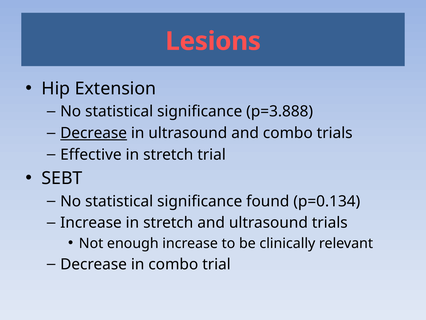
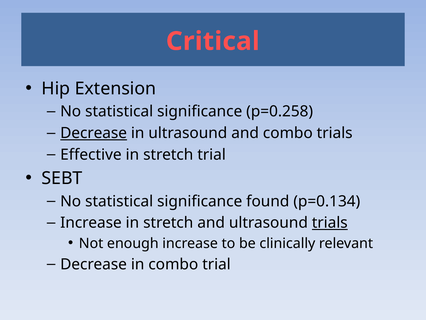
Lesions: Lesions -> Critical (213, 41)
p=3.888: p=3.888 -> p=0.258 (280, 111)
trials underline: none -> present (330, 223)
